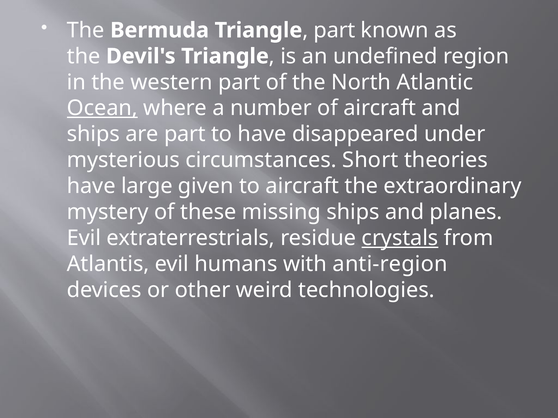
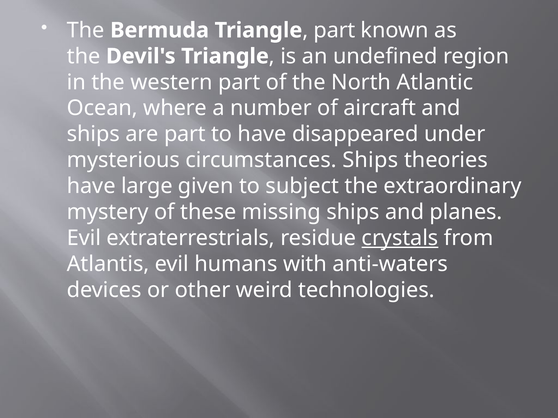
Ocean underline: present -> none (102, 108)
circumstances Short: Short -> Ships (370, 160)
to aircraft: aircraft -> subject (302, 186)
anti-region: anti-region -> anti-waters (390, 264)
